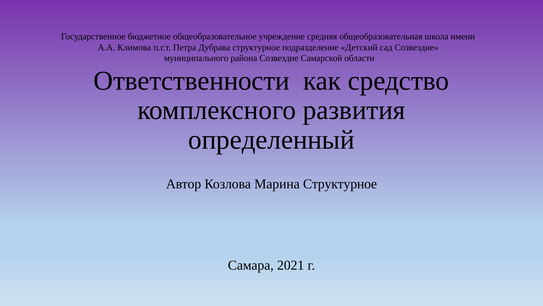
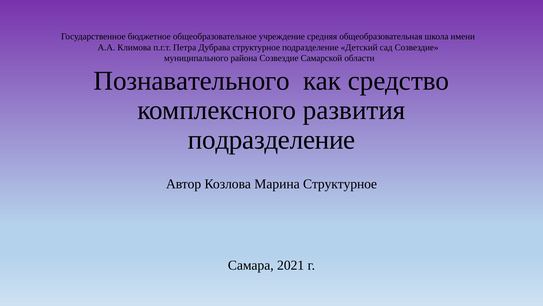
Ответственности: Ответственности -> Познавательного (192, 81)
определенный: определенный -> подразделение (272, 139)
